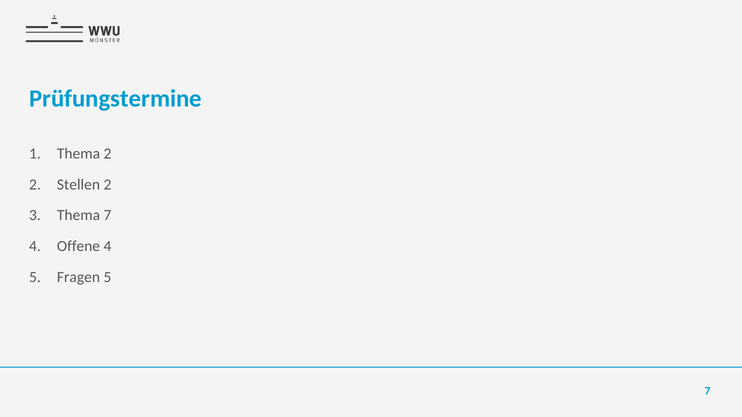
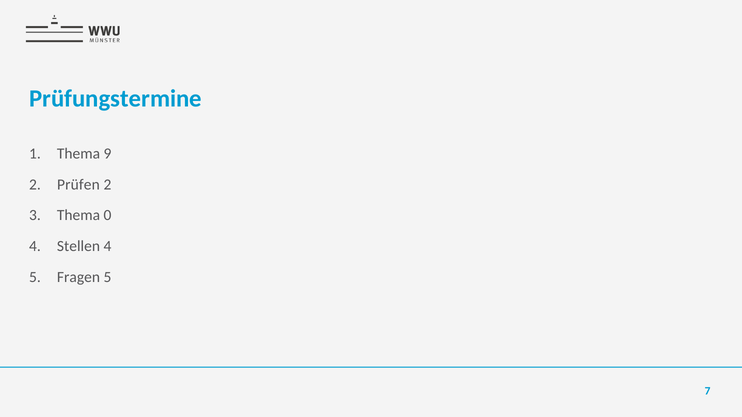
Thema 2: 2 -> 9 (107, 154)
Stellen: Stellen -> Prüfen (78, 185)
Thema 7: 7 -> 0 (107, 216)
Offene: Offene -> Stellen (78, 246)
